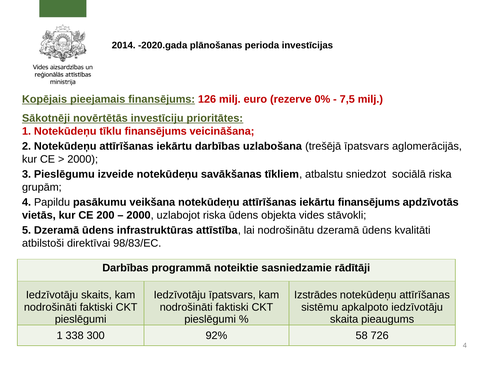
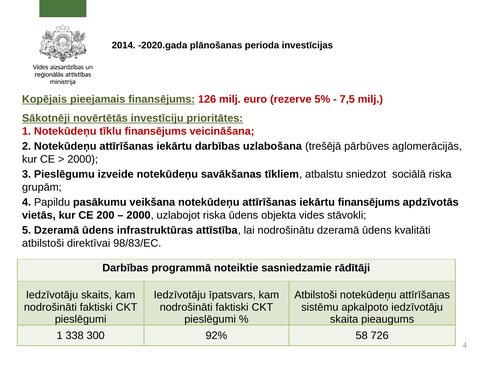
0%: 0% -> 5% (322, 99)
trešējā īpatsvars: īpatsvars -> pārbūves (367, 146)
Izstrādes: Izstrādes -> Atbilstoši (316, 295)
